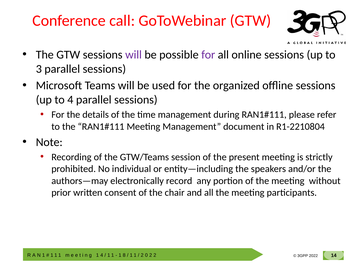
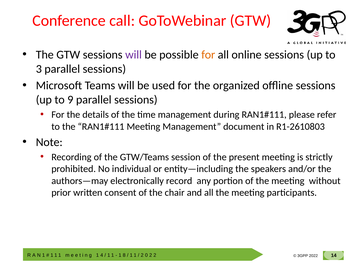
for colour: purple -> orange (208, 55)
to 4: 4 -> 9 (70, 100)
R1-2210804: R1-2210804 -> R1-2610803 (301, 127)
